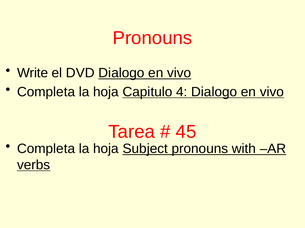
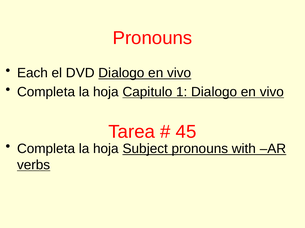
Write: Write -> Each (32, 73)
4: 4 -> 1 (182, 92)
